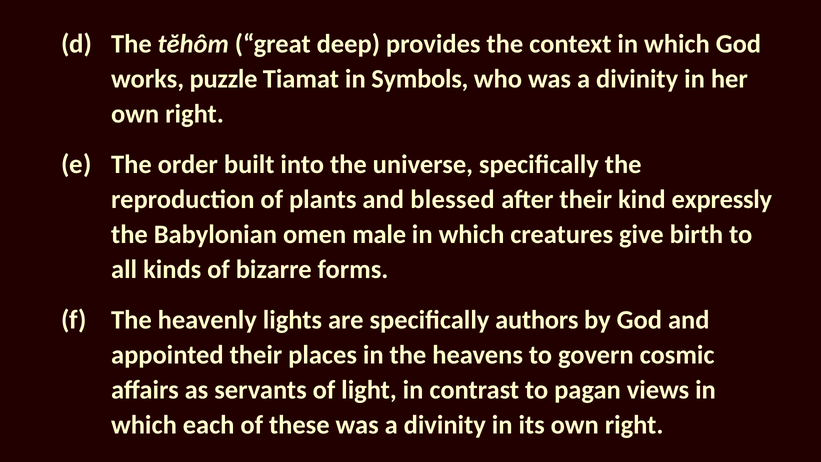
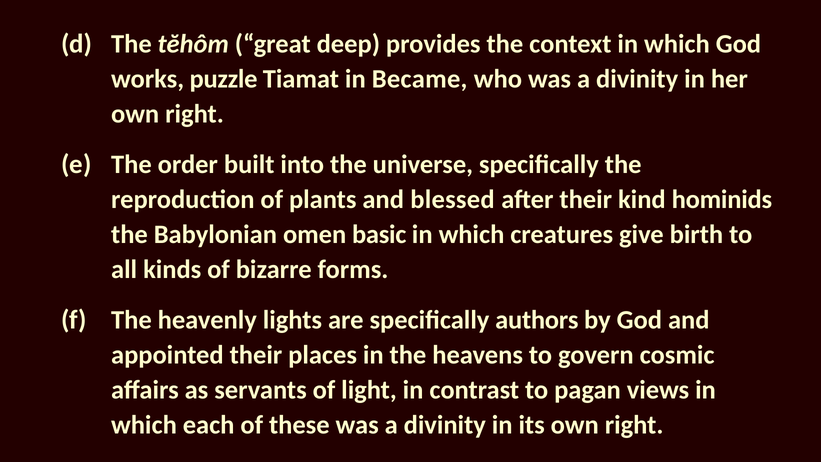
Symbols: Symbols -> Became (420, 79)
expressly: expressly -> hominids (722, 199)
male: male -> basic (379, 234)
